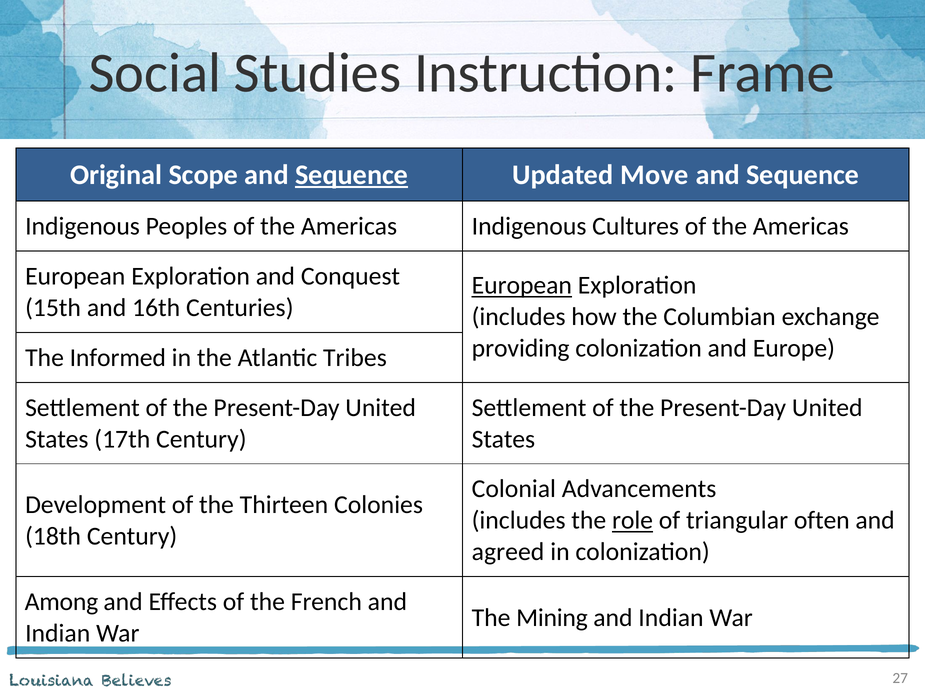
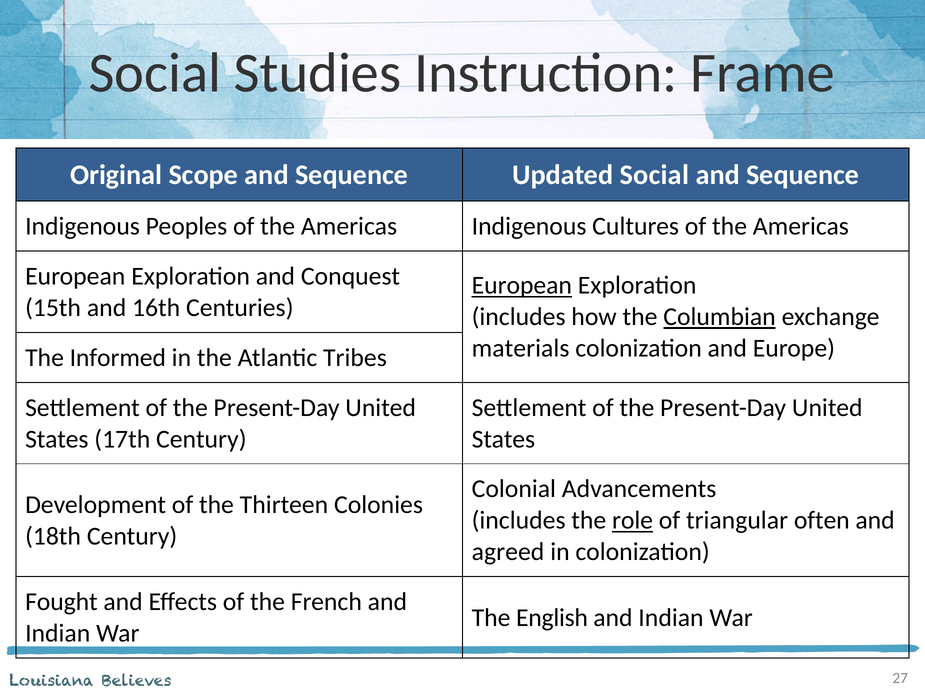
Sequence underline: present -> none (352, 175)
Updated Move: Move -> Social (654, 175)
Columbian underline: none -> present (720, 317)
providing: providing -> materials (521, 348)
Among: Among -> Fought (61, 602)
Mining: Mining -> English (552, 617)
